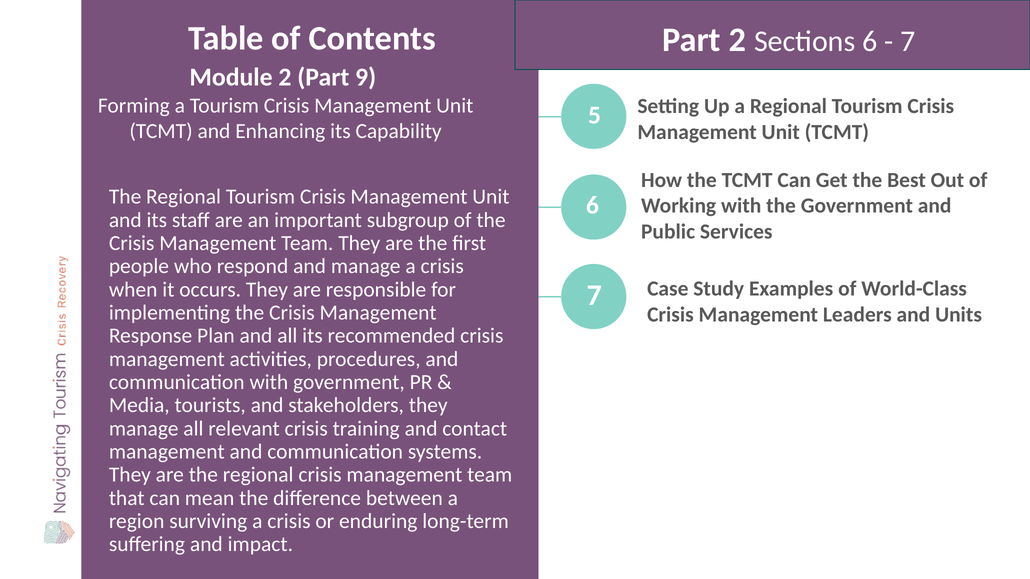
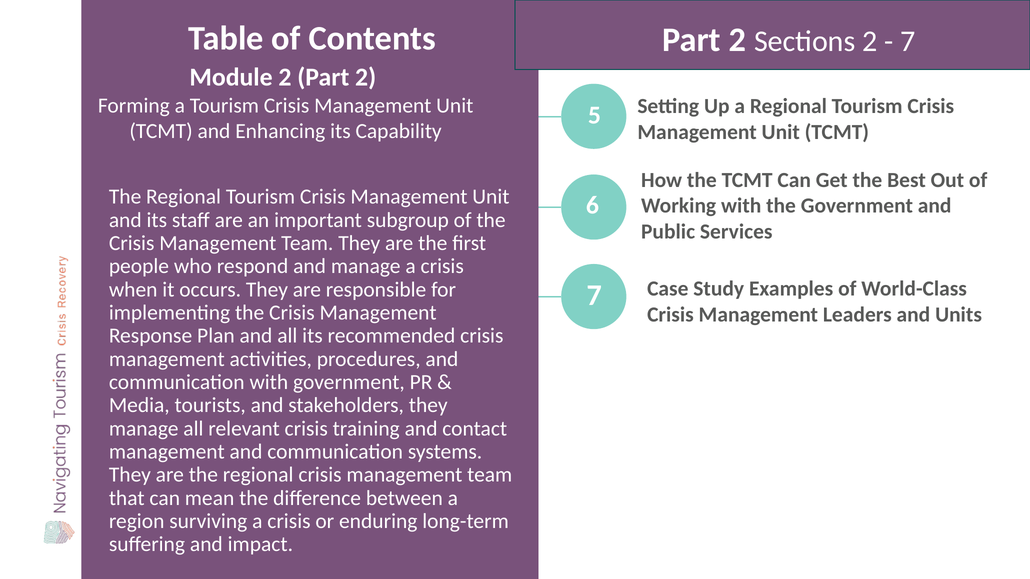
Sections 6: 6 -> 2 (870, 41)
2 Part 9: 9 -> 2 (366, 78)
